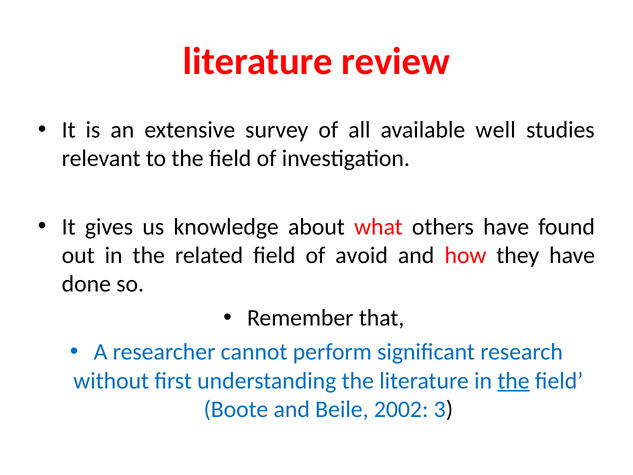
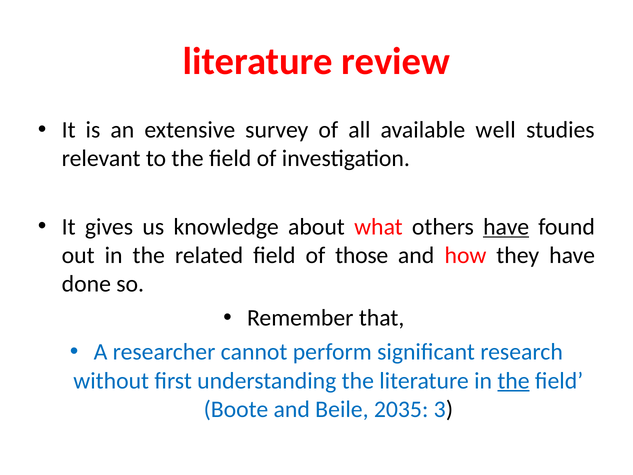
have underline: none -> present (506, 227)
avoid: avoid -> those (362, 255)
2002: 2002 -> 2035 (401, 409)
